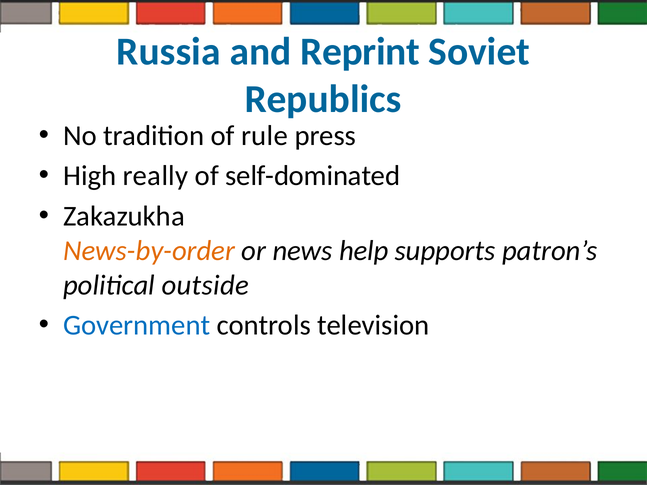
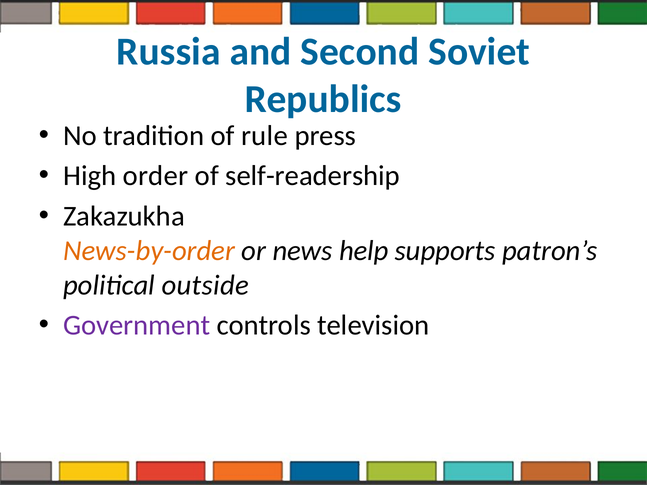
Reprint: Reprint -> Second (360, 52)
really: really -> order (155, 176)
self-dominated: self-dominated -> self-readership (313, 176)
Government colour: blue -> purple (137, 326)
